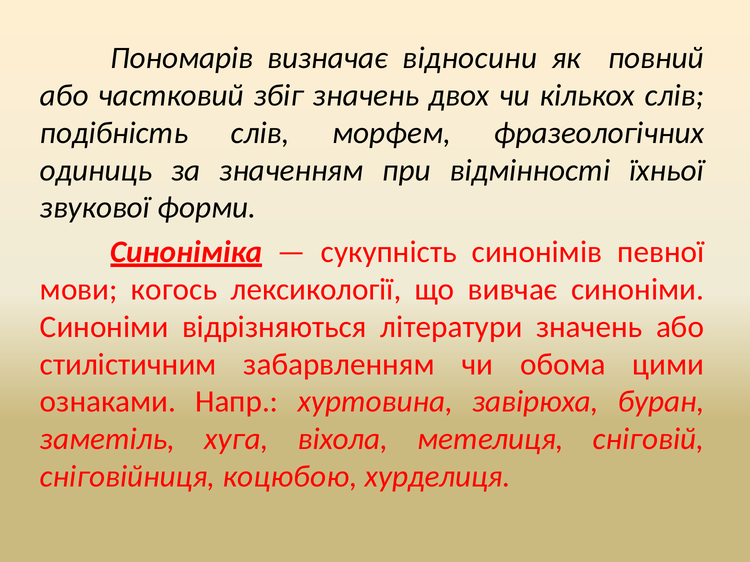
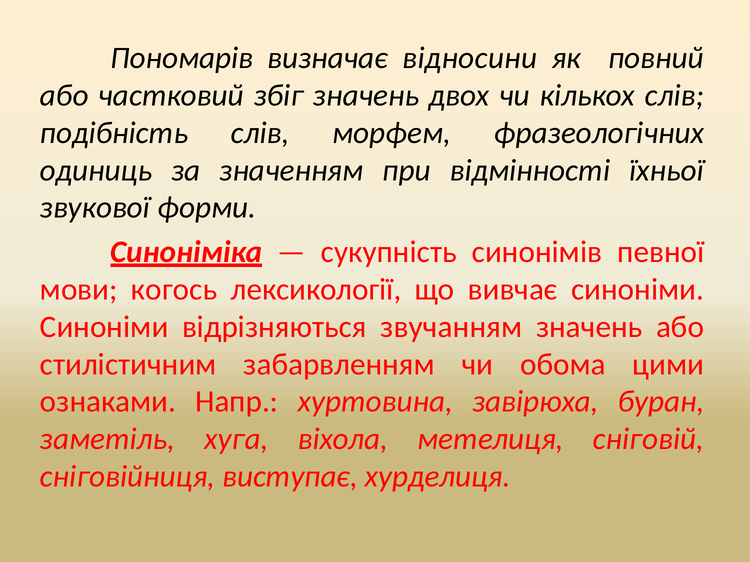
літератури: літератури -> звучанням (451, 327)
коцюбою: коцюбою -> виступає (290, 477)
